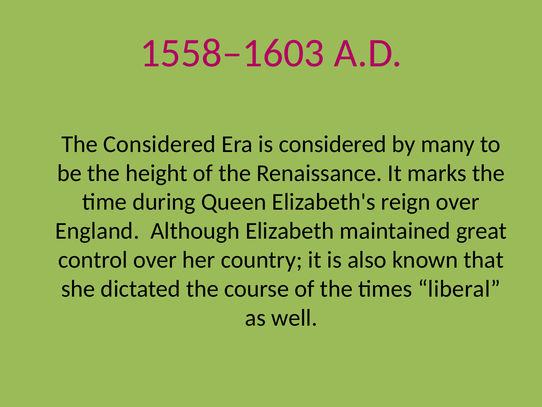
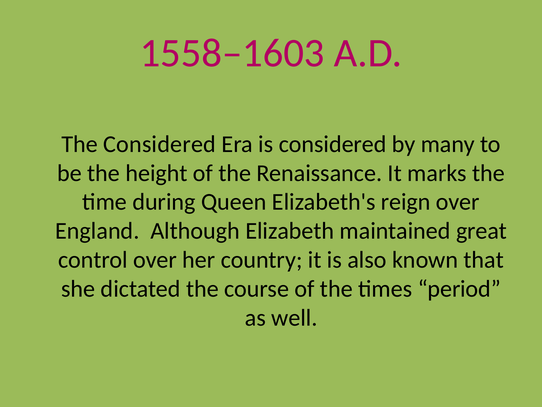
liberal: liberal -> period (459, 288)
